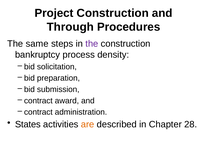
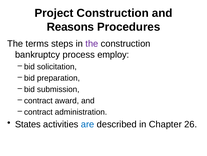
Through: Through -> Reasons (70, 27)
same: same -> terms (37, 43)
density: density -> employ (113, 54)
are colour: orange -> blue (88, 124)
28: 28 -> 26 (191, 124)
